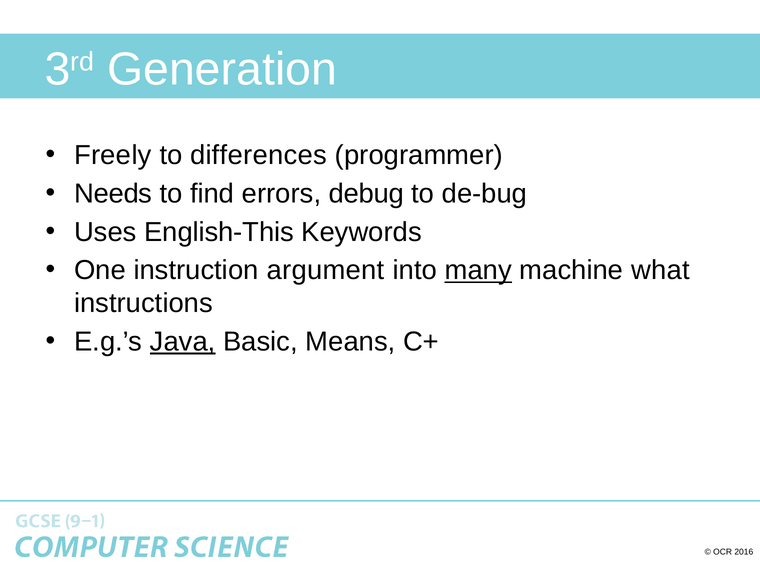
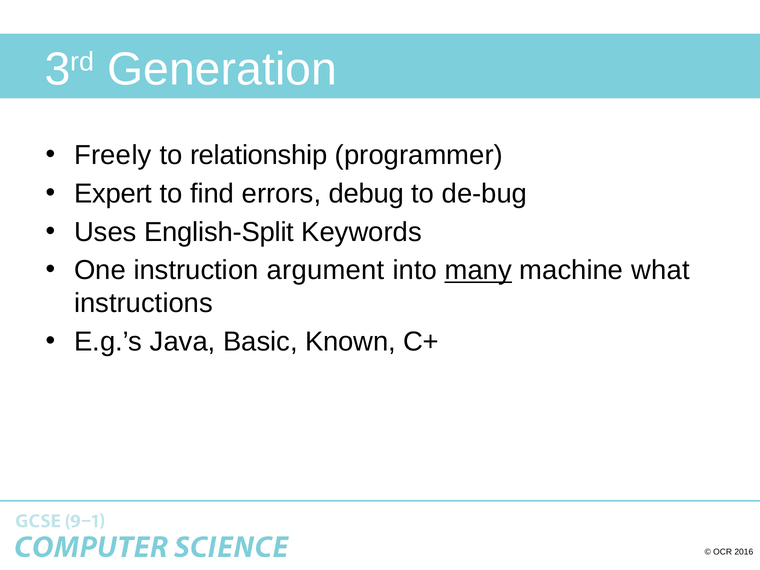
differences: differences -> relationship (259, 155)
Needs: Needs -> Expert (113, 194)
English-This: English-This -> English-Split (219, 232)
Java underline: present -> none (183, 342)
Means: Means -> Known (351, 342)
